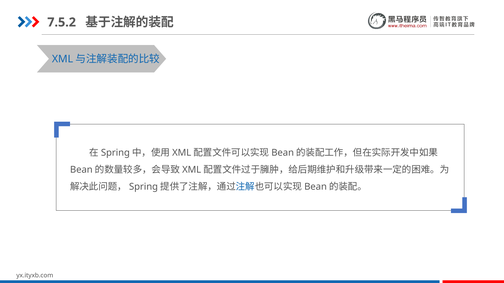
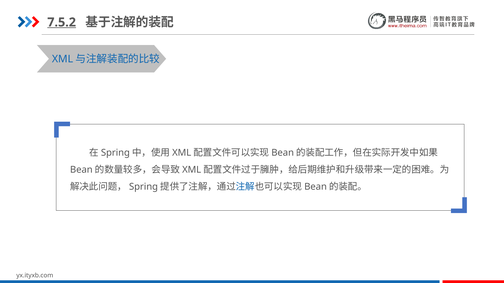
7.5.2 underline: none -> present (62, 22)
